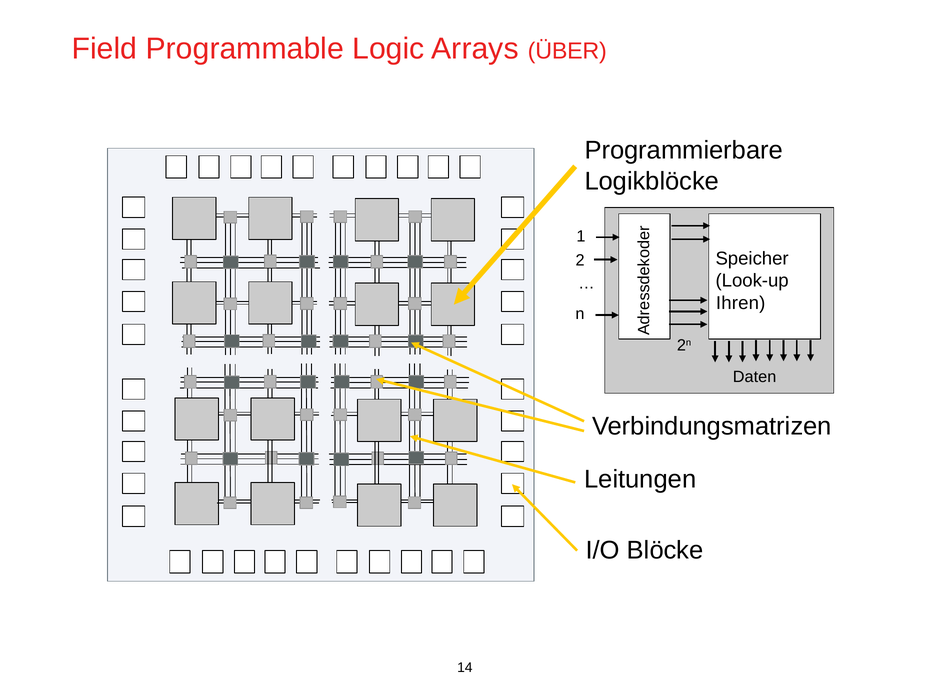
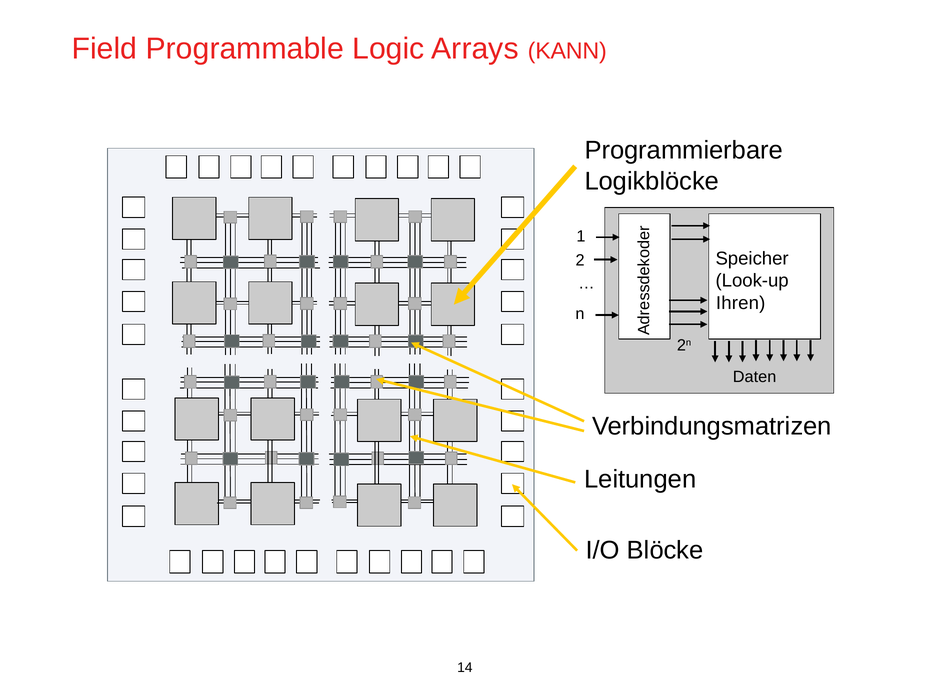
ÜBER: ÜBER -> KANN (567, 51)
